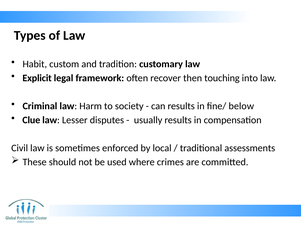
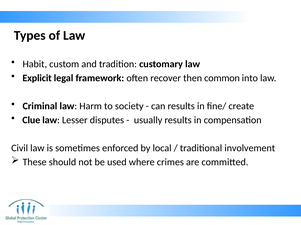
touching: touching -> common (222, 78)
below: below -> create (241, 106)
assessments: assessments -> involvement (250, 148)
